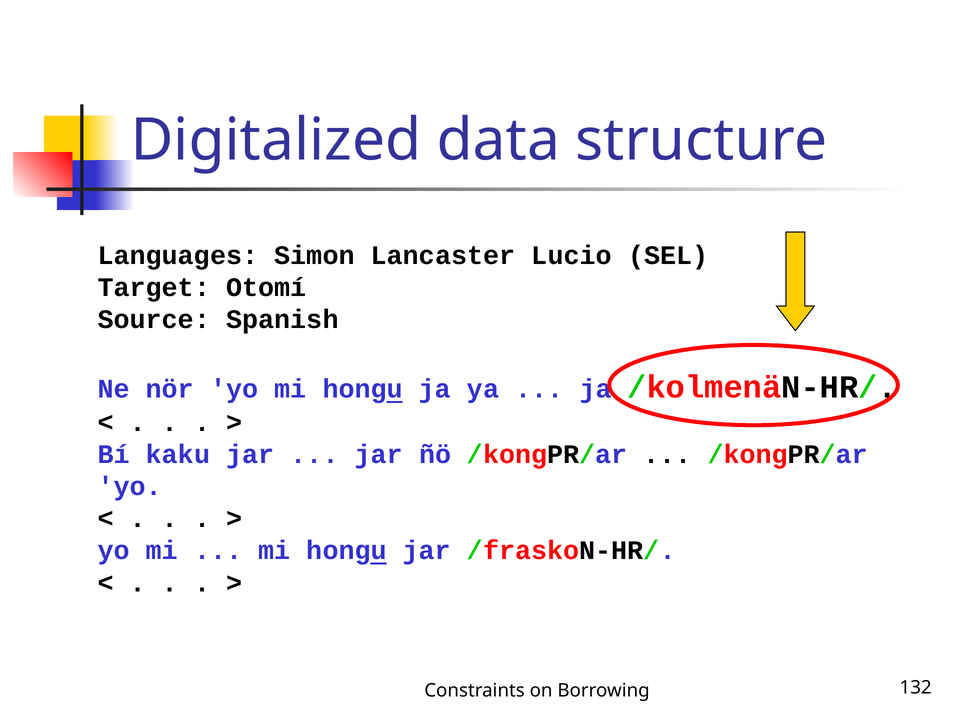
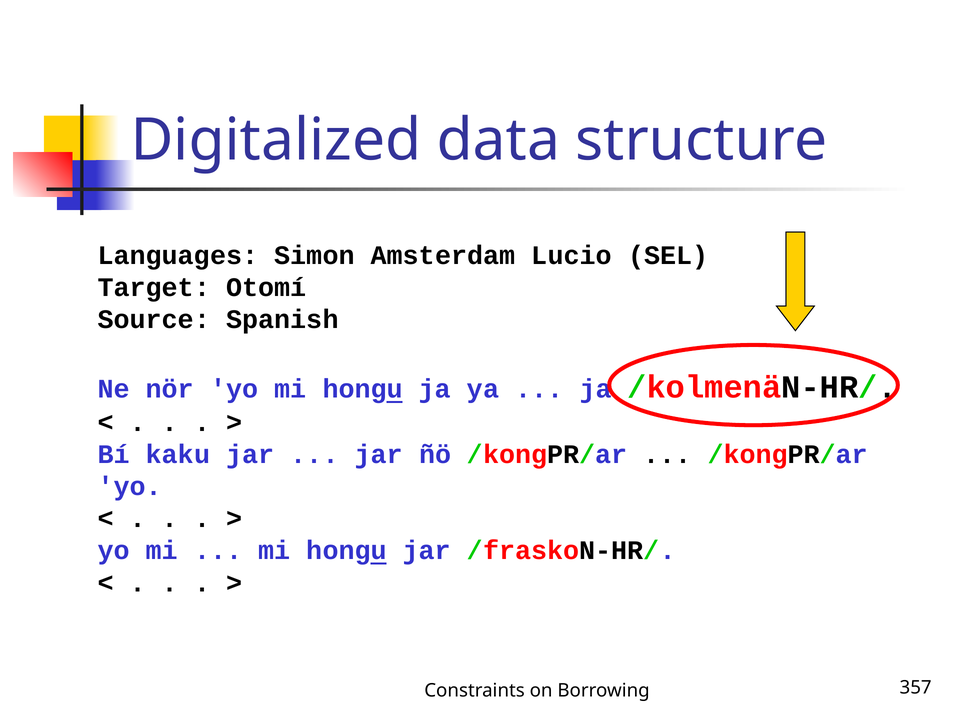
Lancaster: Lancaster -> Amsterdam (443, 255)
132: 132 -> 357 (916, 687)
